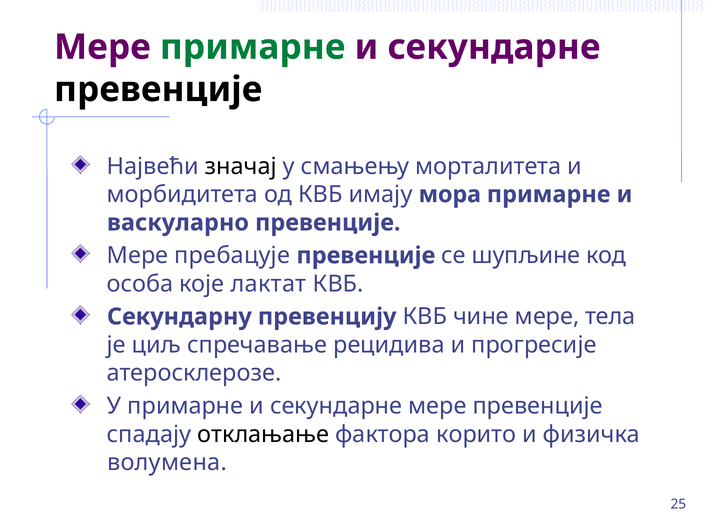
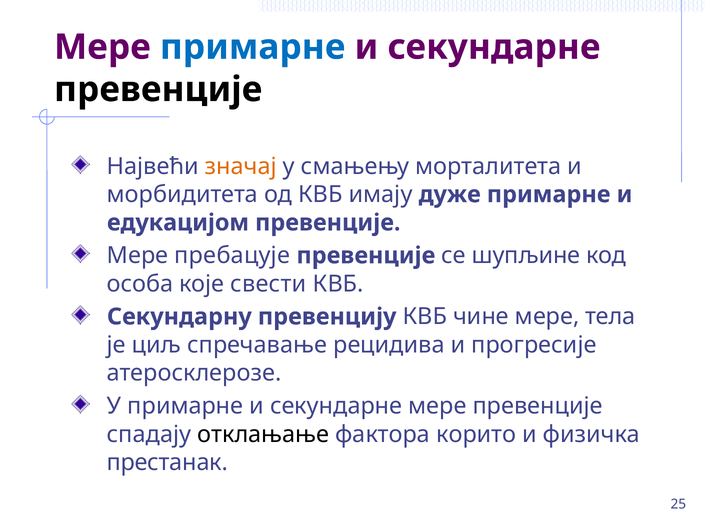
примарне colour: green -> blue (253, 47)
значај colour: black -> orange (241, 166)
мора: мора -> дуже (450, 194)
васкуларно: васкуларно -> едукацијом (178, 223)
лактат: лактат -> свести (269, 284)
волумена: волумена -> престанак (167, 462)
